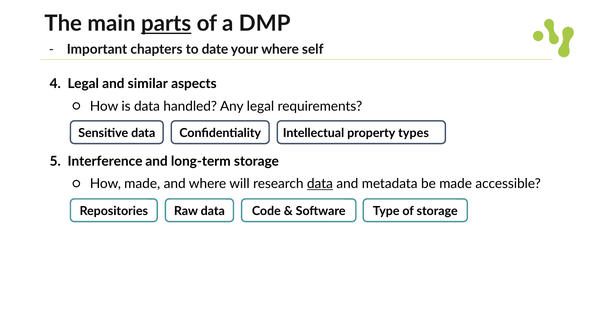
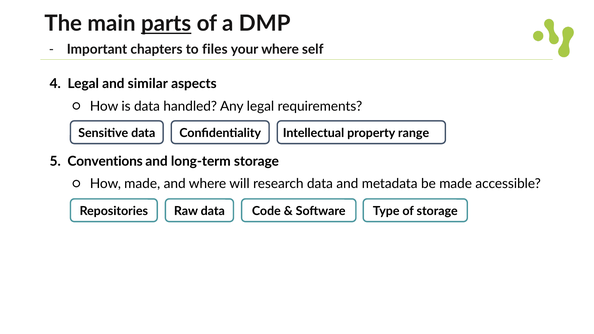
date: date -> files (215, 49)
types: types -> range (414, 133)
Interference: Interference -> Conventions (105, 161)
data underline: present -> none (320, 184)
